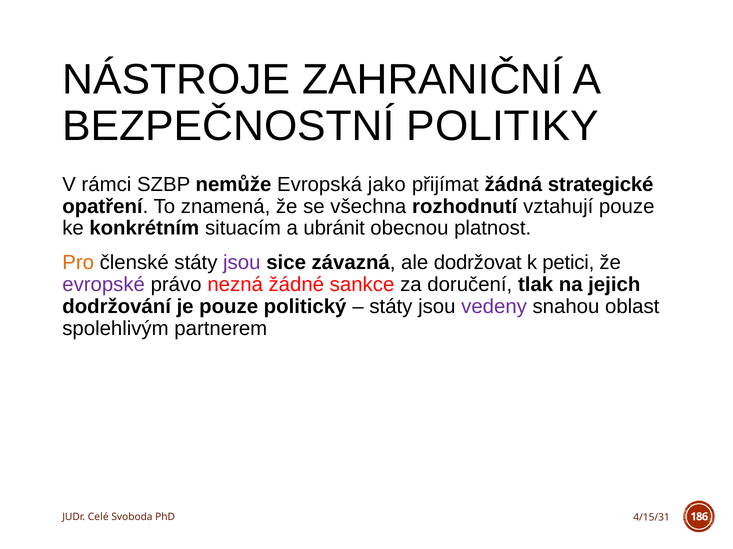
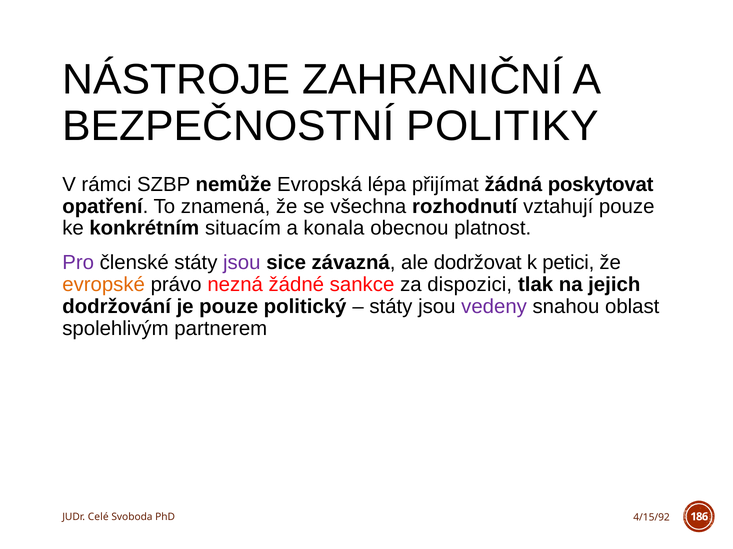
jako: jako -> lépa (387, 185)
strategické: strategické -> poskytovat (601, 185)
ubránit: ubránit -> konala (334, 229)
Pro colour: orange -> purple (78, 263)
evropské colour: purple -> orange (104, 285)
doručení: doručení -> dispozici (470, 285)
4/15/31: 4/15/31 -> 4/15/92 (652, 518)
